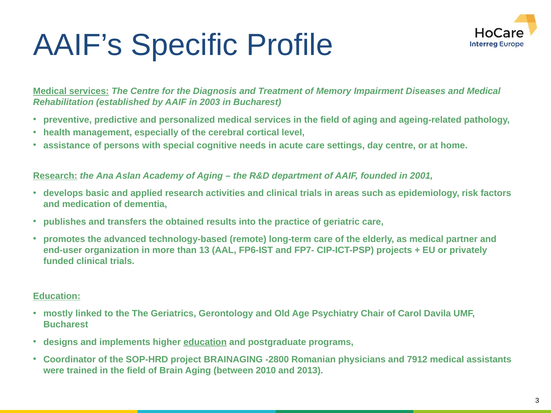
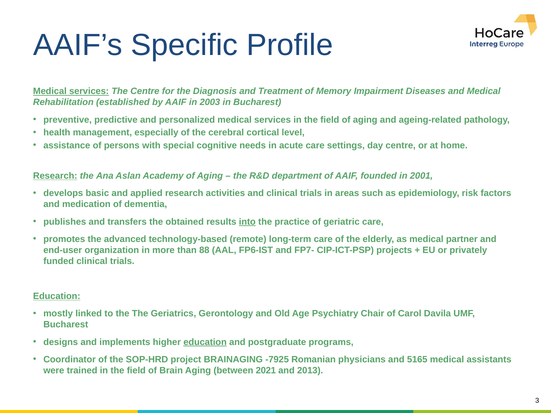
into underline: none -> present (247, 222)
13: 13 -> 88 (204, 250)
-2800: -2800 -> -7925 (277, 360)
7912: 7912 -> 5165 (417, 360)
2010: 2010 -> 2021 (266, 371)
